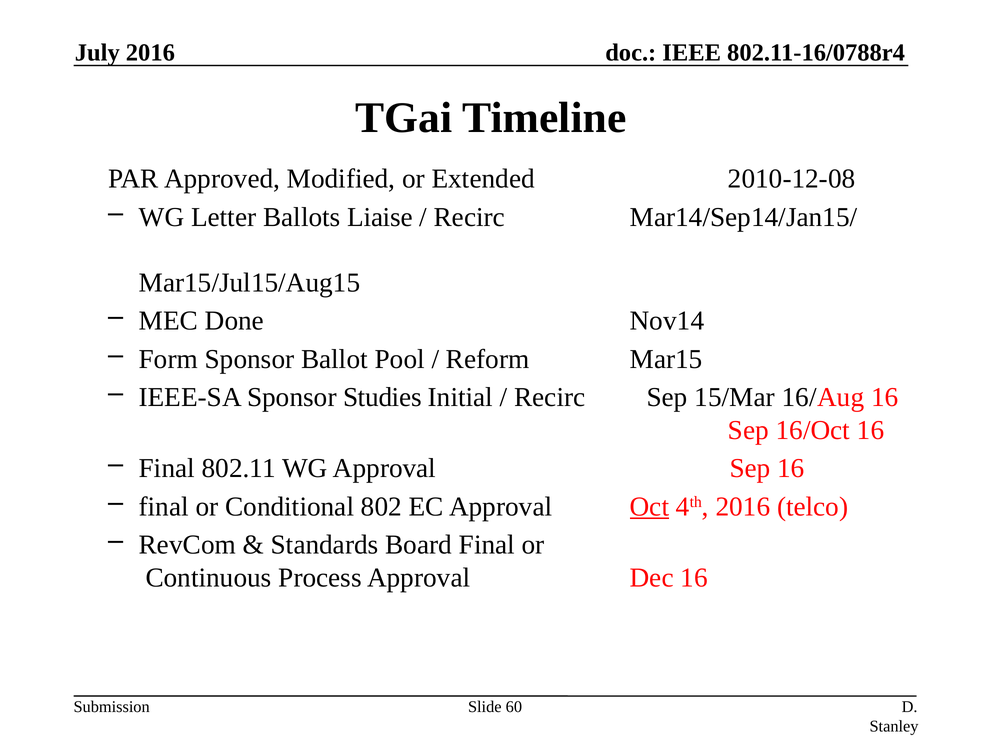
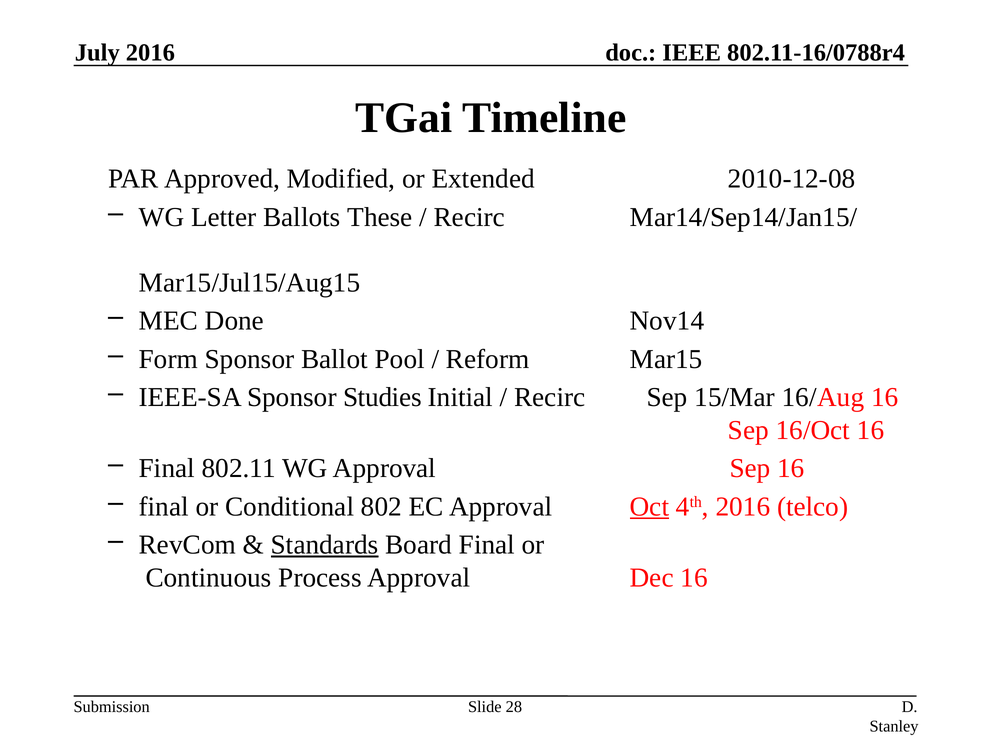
Liaise: Liaise -> These (380, 217)
Standards underline: none -> present (325, 544)
60: 60 -> 28 (514, 706)
